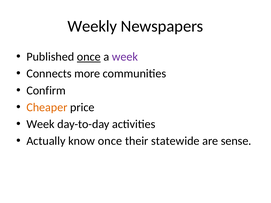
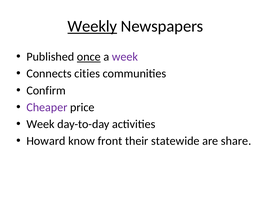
Weekly underline: none -> present (92, 26)
more: more -> cities (87, 74)
Cheaper colour: orange -> purple (47, 107)
Actually: Actually -> Howard (46, 141)
know once: once -> front (110, 141)
sense: sense -> share (236, 141)
